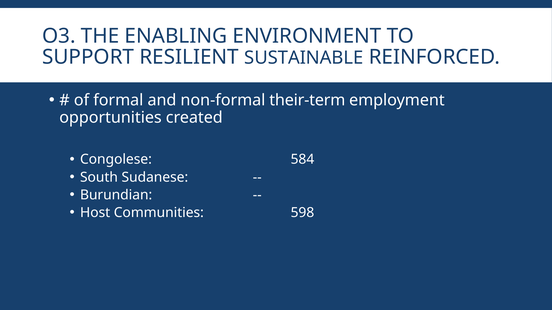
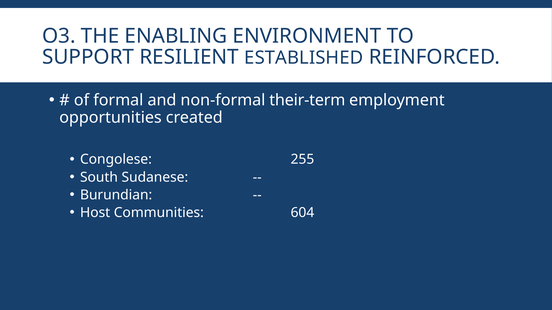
SUSTAINABLE: SUSTAINABLE -> ESTABLISHED (304, 58)
584: 584 -> 255 (302, 160)
598: 598 -> 604 (302, 213)
